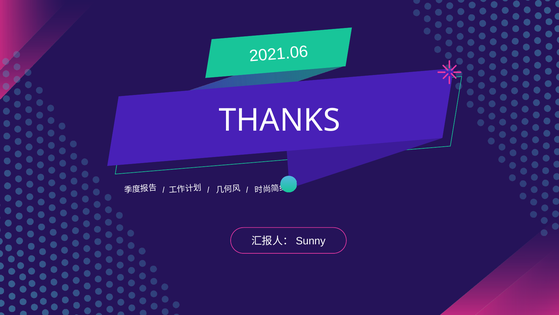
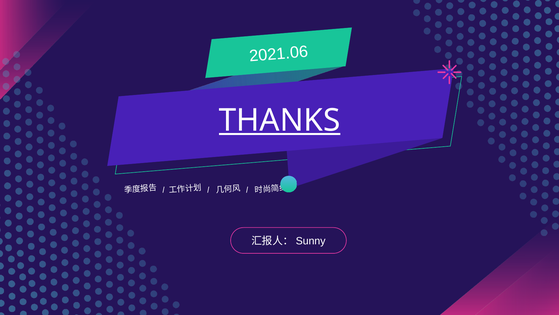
THANKS underline: none -> present (280, 120)
